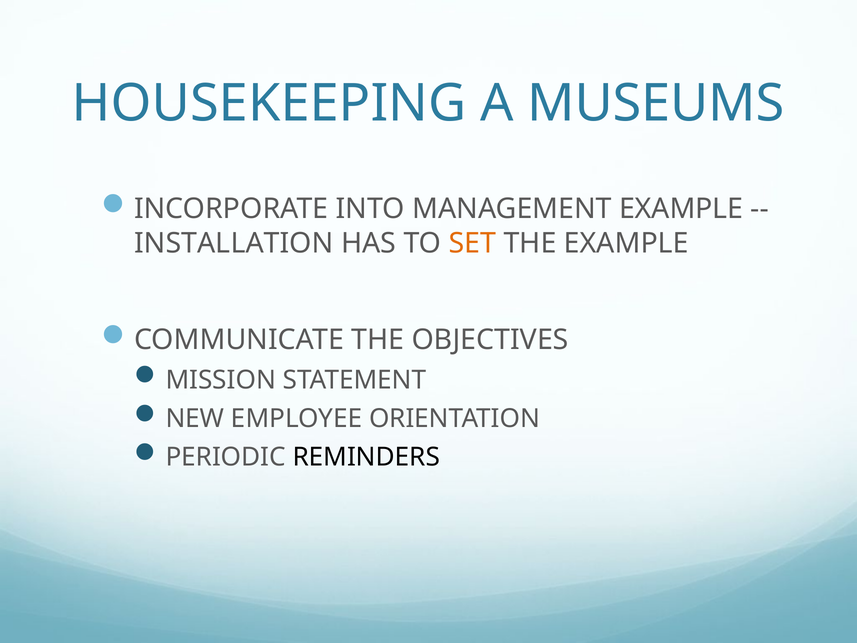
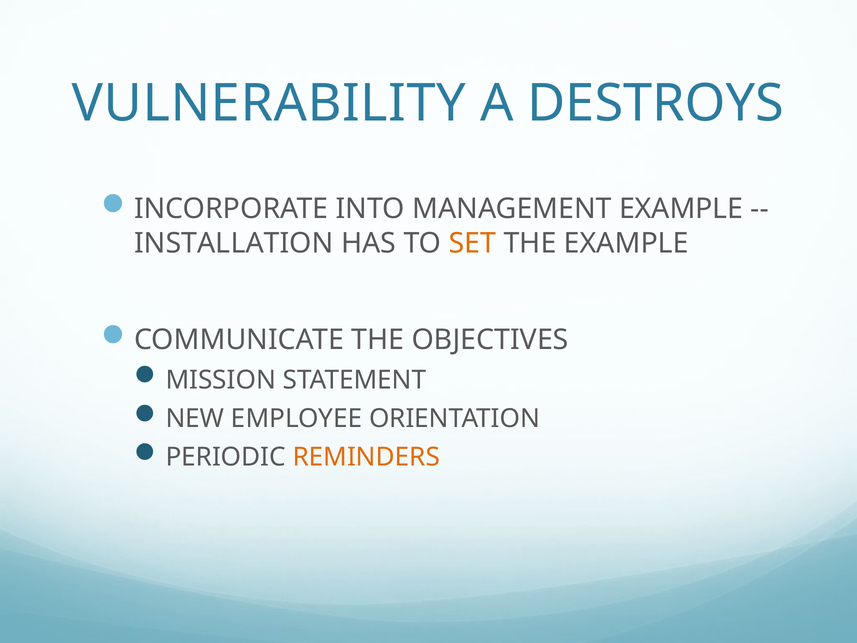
HOUSEKEEPING: HOUSEKEEPING -> VULNERABILITY (269, 103)
MUSEUMS: MUSEUMS -> DESTROYS (656, 103)
REMINDERS colour: black -> orange (366, 457)
